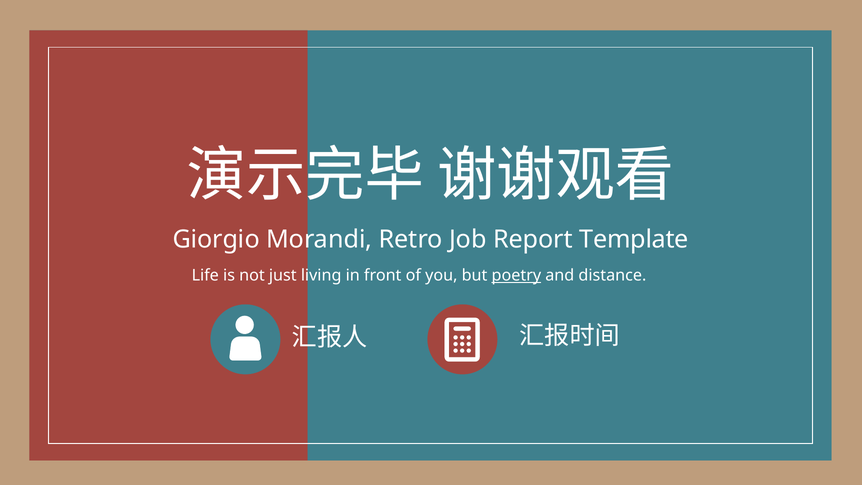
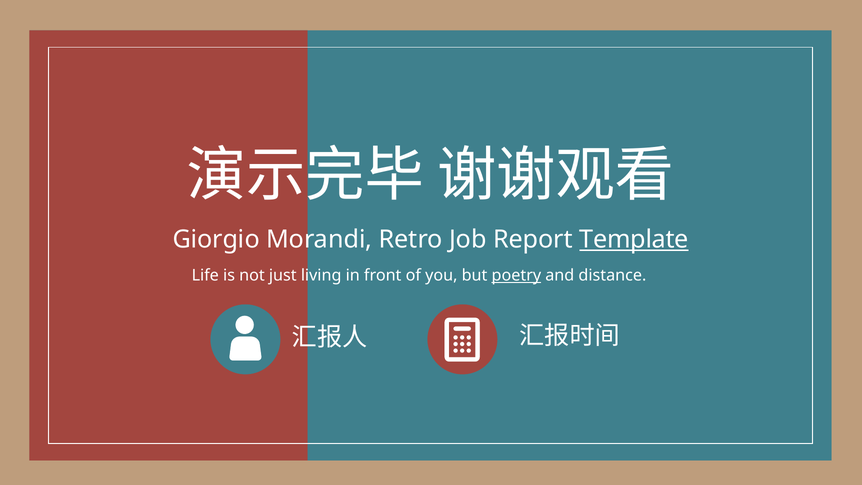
Template underline: none -> present (634, 239)
